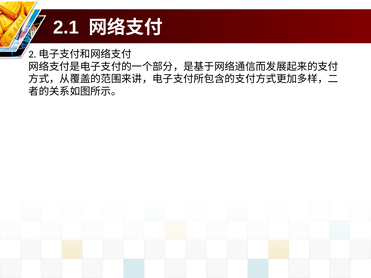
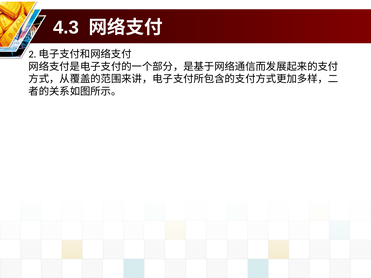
2.1: 2.1 -> 4.3 (66, 28)
